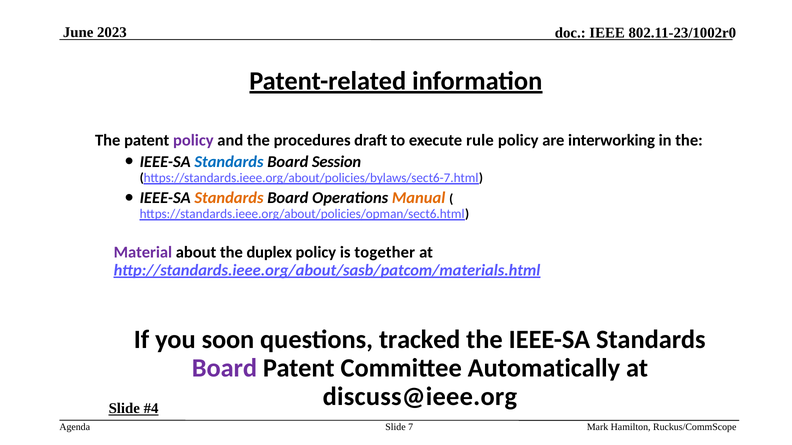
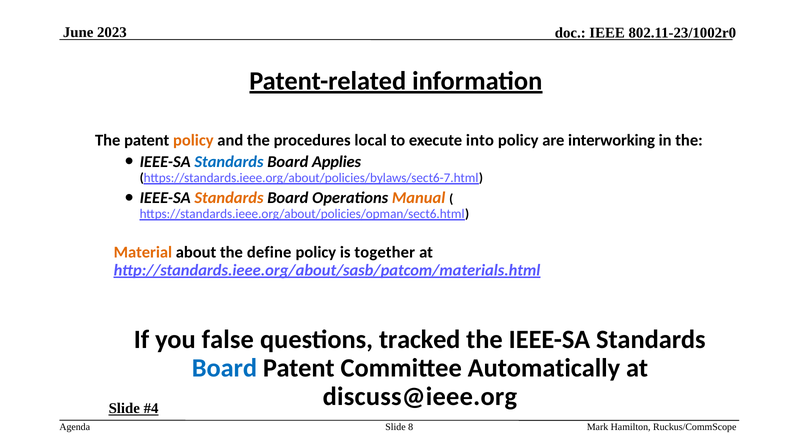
policy colour: purple -> orange (193, 141)
draft: draft -> local (371, 141)
rule: rule -> into (480, 141)
Session: Session -> Applies (337, 162)
Material colour: purple -> orange (143, 252)
duplex: duplex -> define (269, 252)
soon: soon -> false (228, 340)
Board colour: purple -> blue (224, 369)
7: 7 -> 8 (411, 427)
